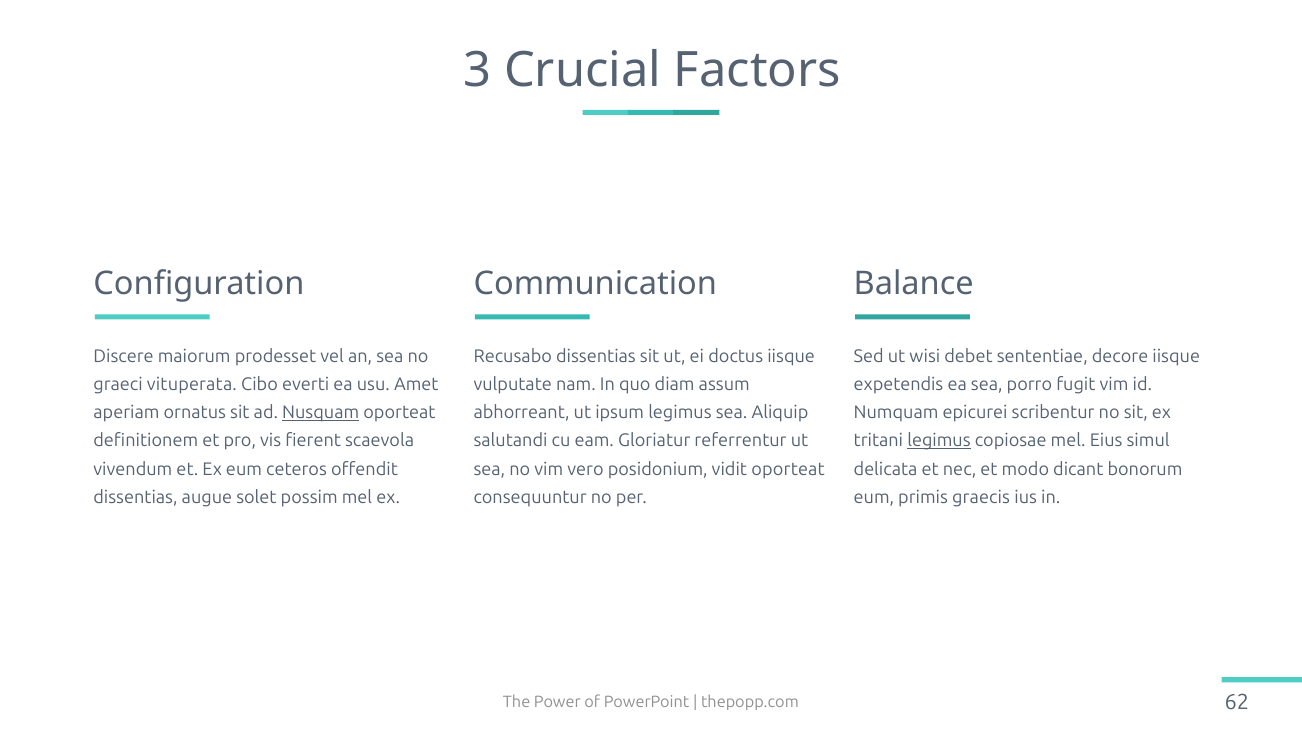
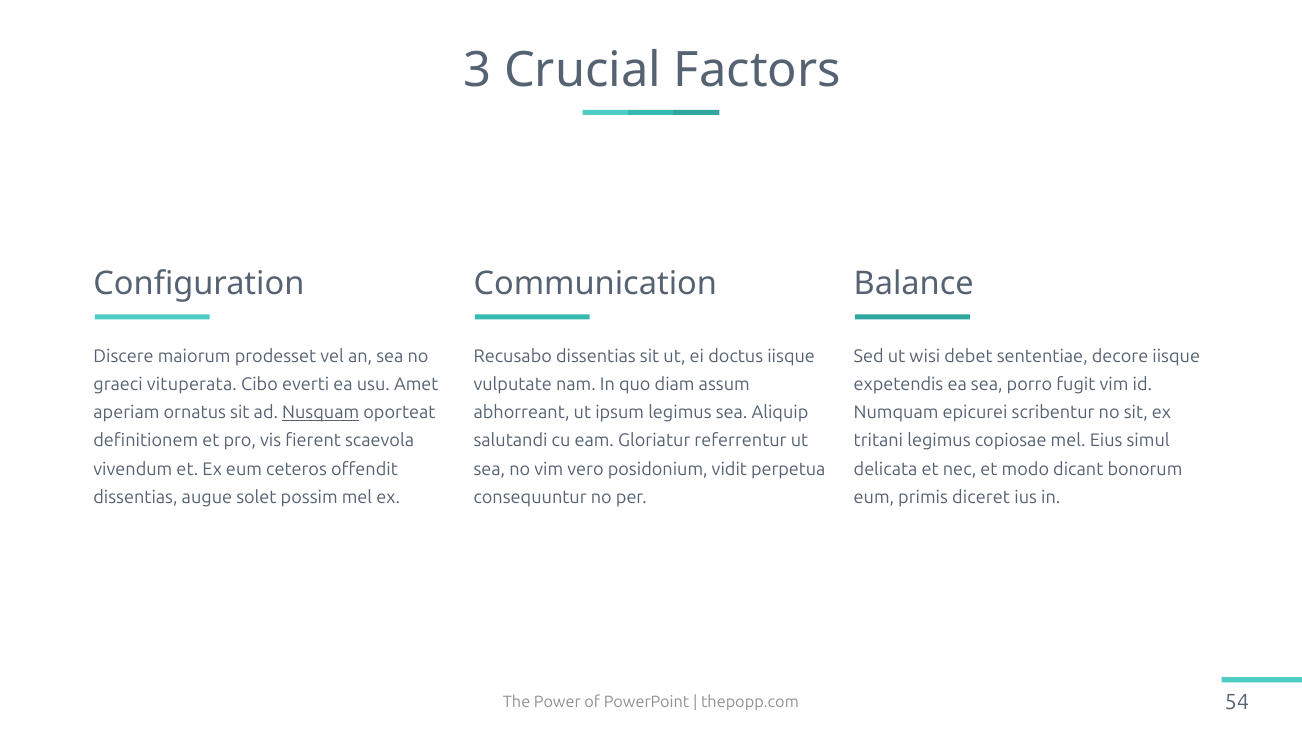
legimus underline: present -> none (939, 441)
vidit oporteat: oporteat -> perpetua (788, 469)
graecis: graecis -> diceret (981, 498)
62: 62 -> 54 (1237, 702)
